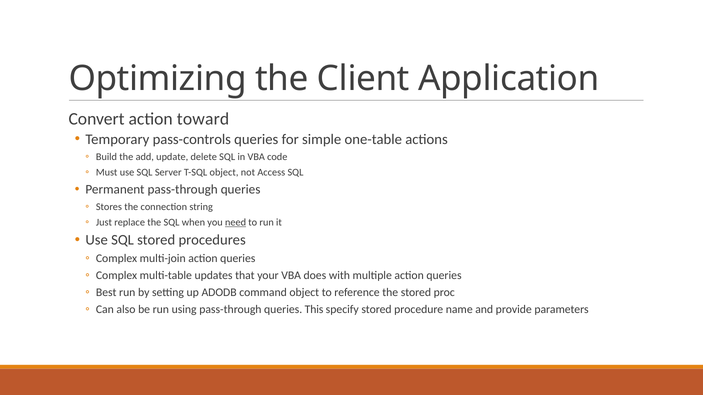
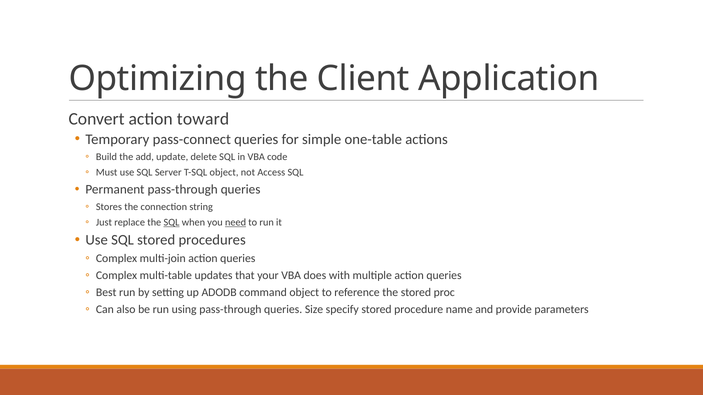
pass-controls: pass-controls -> pass-connect (192, 139)
SQL underline: none -> present (172, 222)
This: This -> Size (314, 310)
